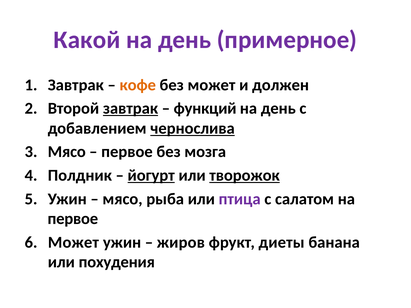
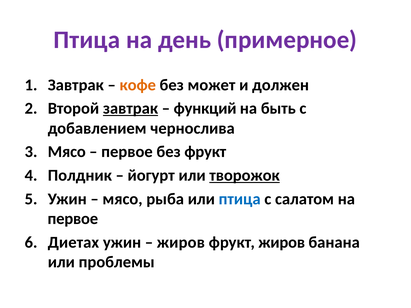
Какой: Какой -> Птица (87, 40)
день: день -> быть (278, 109)
чернослива underline: present -> none (193, 128)
без мозга: мозга -> фрукт (205, 152)
йогурт underline: present -> none (151, 176)
птица colour: purple -> blue (240, 199)
Может: Может -> Диетах (73, 242)
фрукт диеты: диеты -> жиров (282, 242)
похудения: похудения -> проблемы (117, 262)
